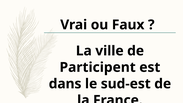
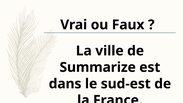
Participent: Participent -> Summarize (98, 67)
